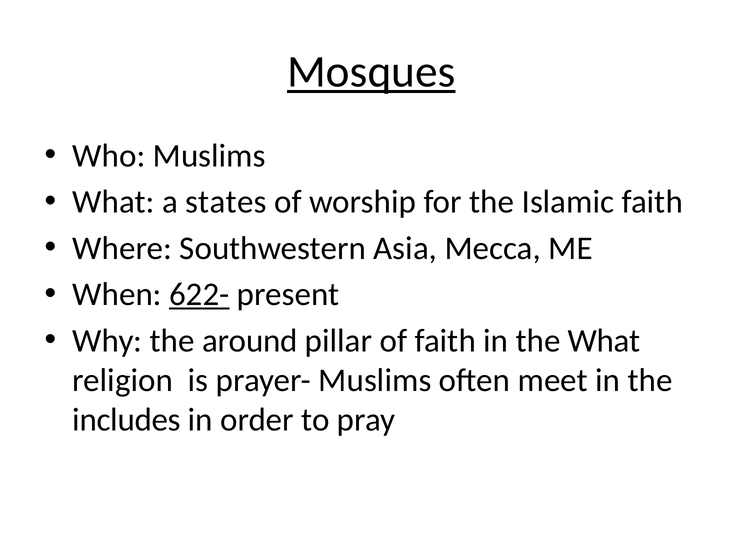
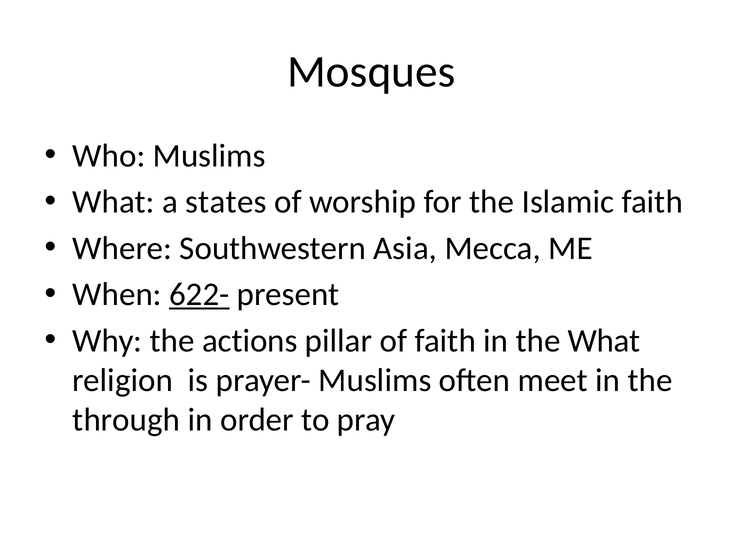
Mosques underline: present -> none (371, 72)
around: around -> actions (250, 341)
includes: includes -> through (126, 420)
